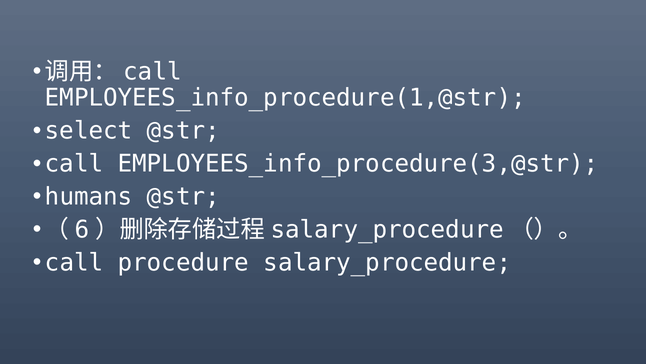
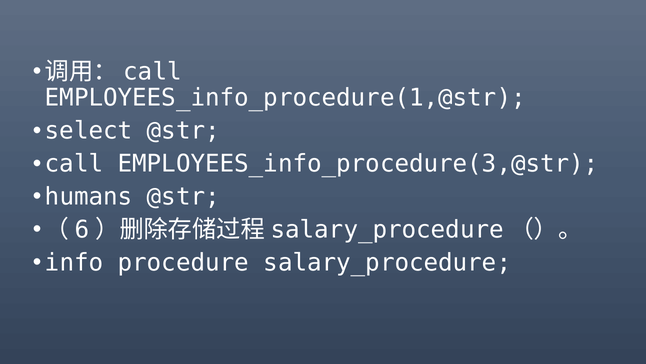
call: call -> info (74, 262)
